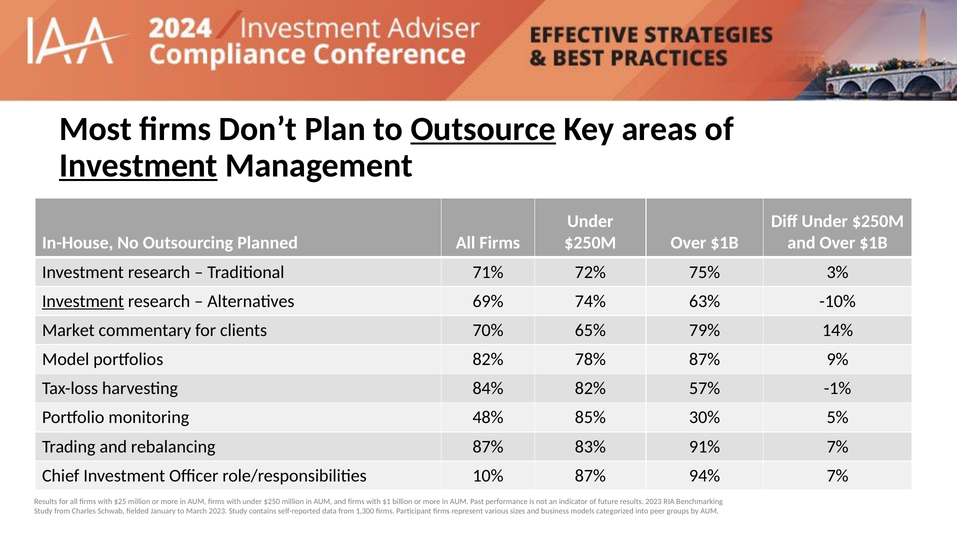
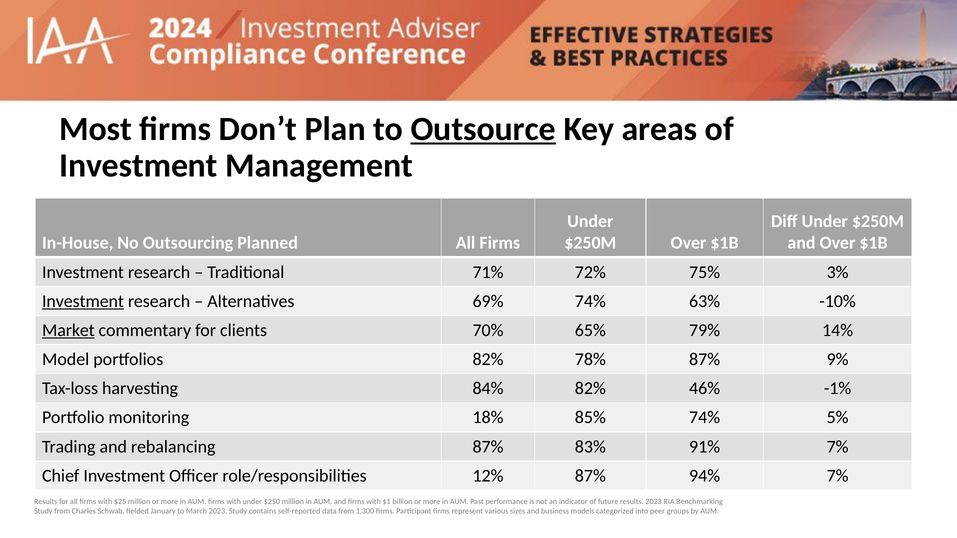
Investment underline: present -> none (138, 166)
Market underline: none -> present (68, 330)
57%: 57% -> 46% (705, 389)
48%: 48% -> 18% (488, 418)
85% 30%: 30% -> 74% (705, 418)
10%: 10% -> 12% (488, 476)
